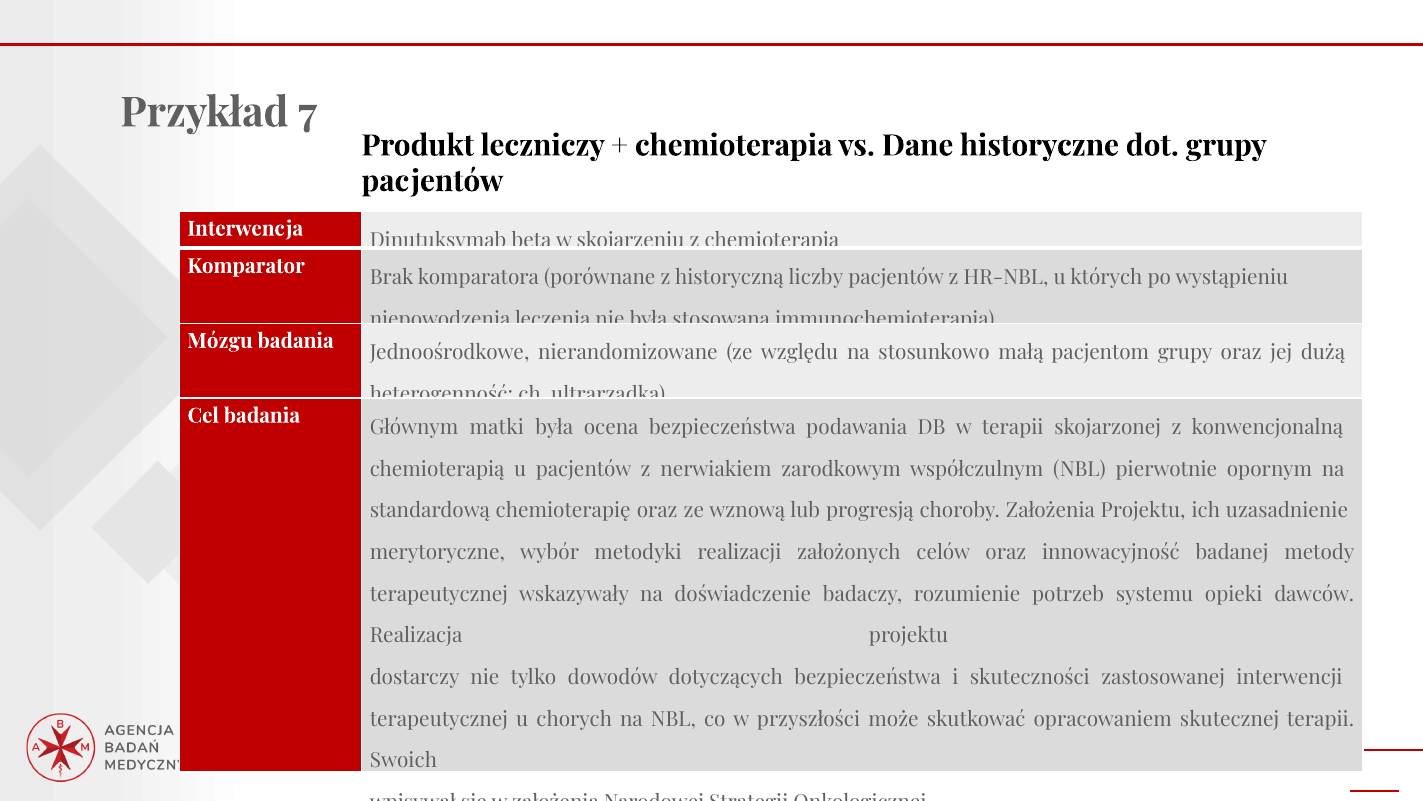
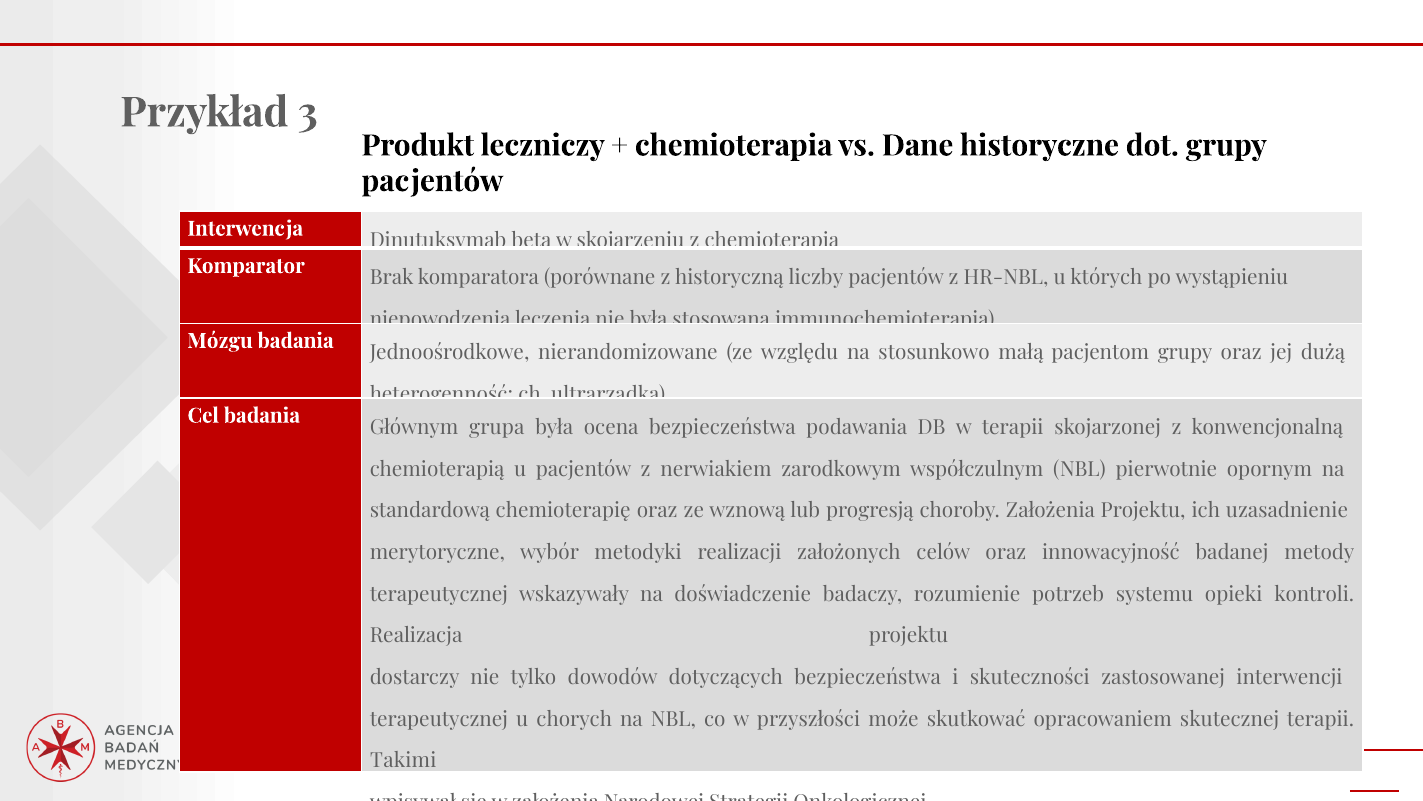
7: 7 -> 3 (308, 113)
matki: matki -> grupa (497, 427)
dawców: dawców -> kontroli (1314, 594)
Swoich: Swoich -> Takimi (403, 761)
